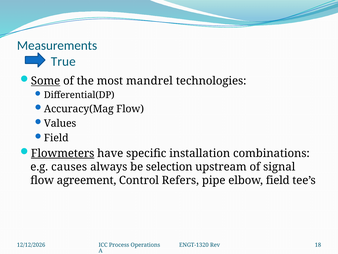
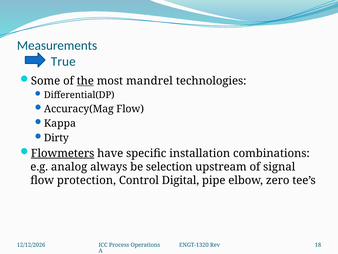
Some underline: present -> none (46, 81)
the underline: none -> present (85, 81)
Values: Values -> Kappa (60, 123)
Field: Field -> Dirty (56, 138)
causes: causes -> analog (69, 167)
agreement: agreement -> protection (86, 180)
Refers: Refers -> Digital (180, 180)
elbow field: field -> zero (278, 180)
